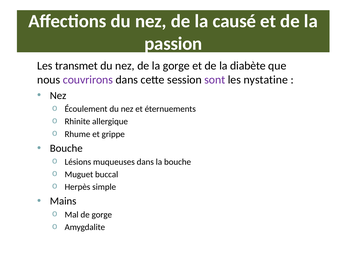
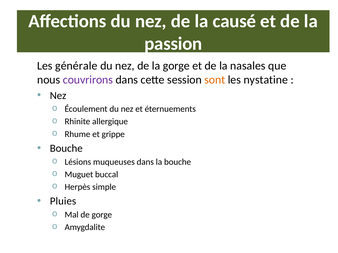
transmet: transmet -> générale (76, 66)
diabète: diabète -> nasales (248, 66)
sont colour: purple -> orange (215, 80)
Mains: Mains -> Pluies (63, 202)
